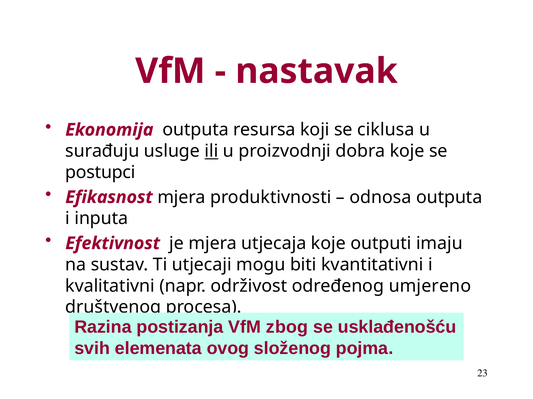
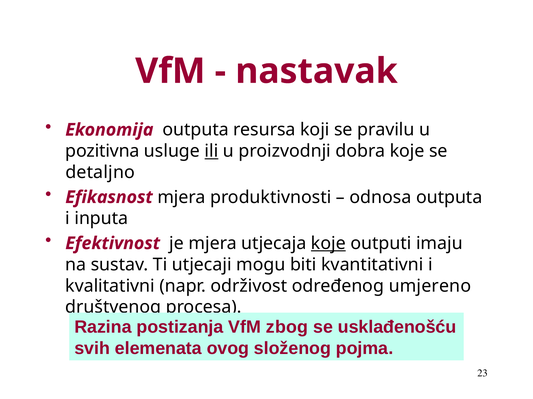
ciklusa: ciklusa -> pravilu (386, 130)
surađuju: surađuju -> pozitivna (102, 151)
postupci: postupci -> detaljno (100, 173)
koje underline: none -> present (328, 244)
